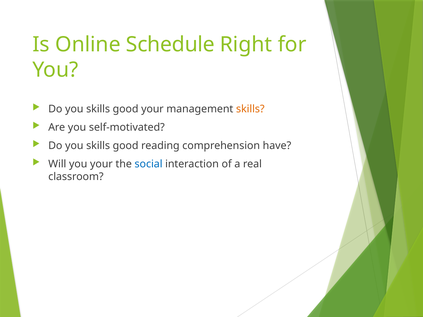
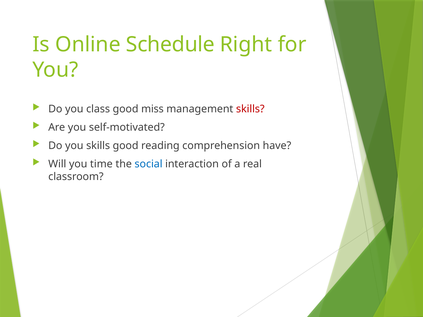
skills: skills -> class (98, 109)
good your: your -> miss (152, 109)
skills colour: orange -> red (250, 109)
you your: your -> time (101, 164)
